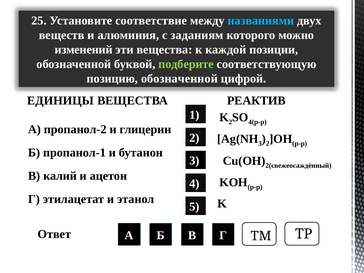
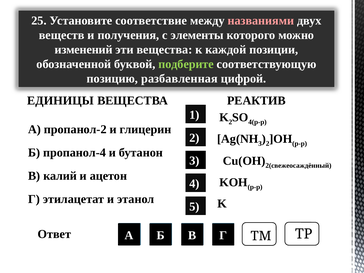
названиями colour: light blue -> pink (261, 20)
алюминия: алюминия -> получения (128, 35)
заданиям: заданиям -> элементы (197, 35)
позицию обозначенной: обозначенной -> разбавленная (179, 79)
пропанол-1: пропанол-1 -> пропанол-4 (75, 153)
